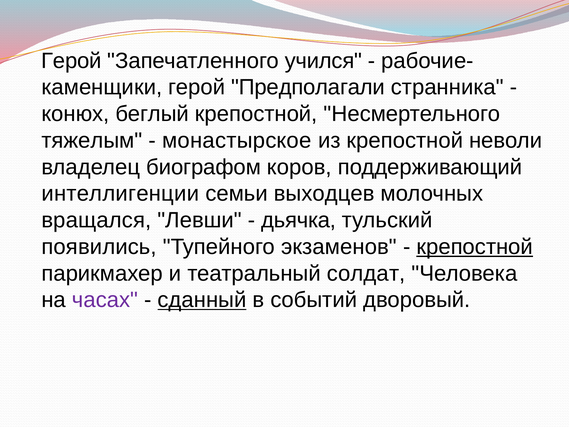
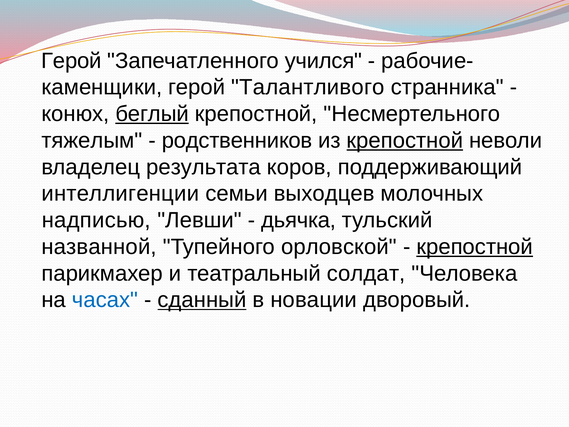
Предполагали: Предполагали -> Талантливого (308, 87)
беглый underline: none -> present (152, 114)
монастырское: монастырское -> родственников (237, 140)
крепостной underline: none -> present (405, 140)
биографом: биографом -> результата (204, 167)
вращался: вращался -> надписью (96, 220)
появились: появились -> названной (99, 247)
экзаменов: экзаменов -> орловской (339, 247)
часах colour: purple -> blue (105, 300)
событий: событий -> новации (314, 300)
